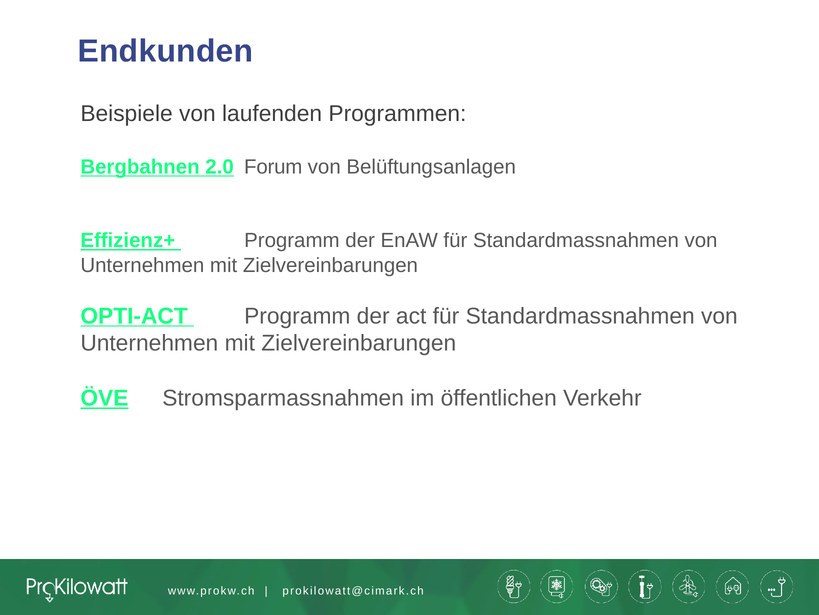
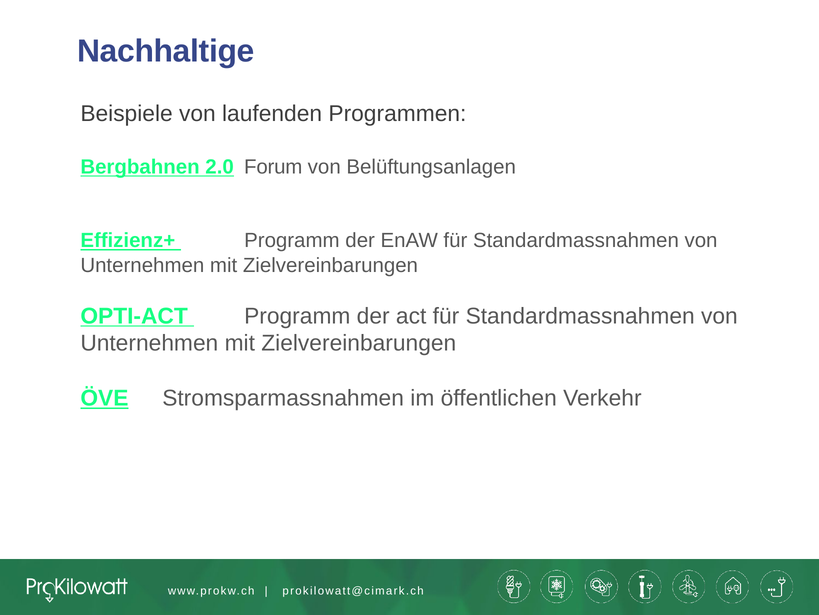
Endkunden: Endkunden -> Nachhaltige (166, 51)
